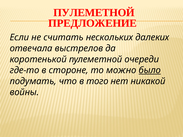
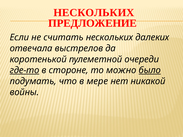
ПУЛЕМЕТНОЙ: ПУЛЕМЕТНОЙ -> НЕСКОЛЬКИХ (94, 13)
где-то underline: none -> present (25, 70)
того: того -> мере (97, 81)
